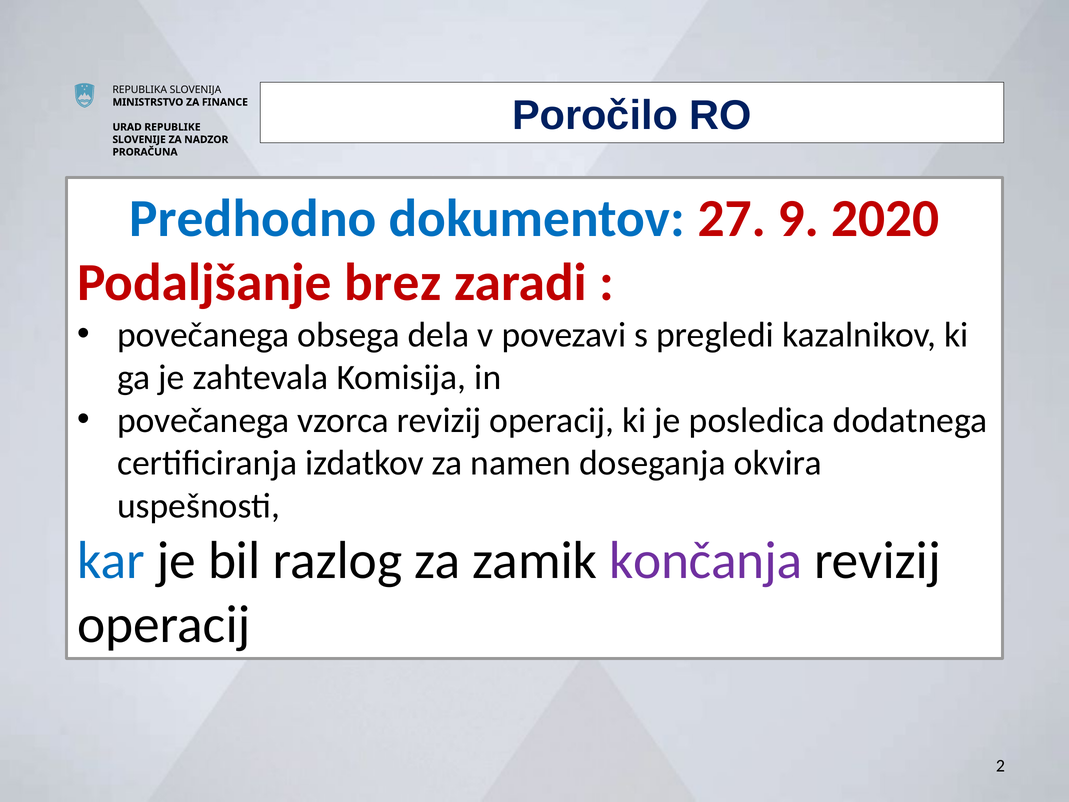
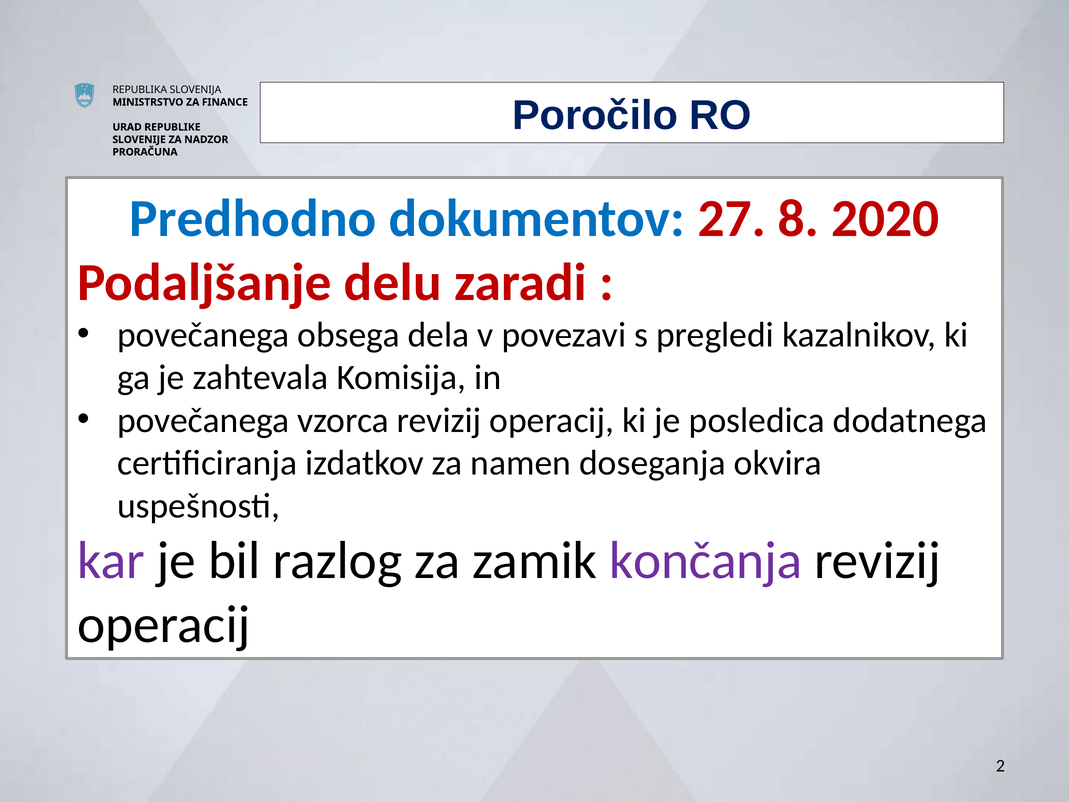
9: 9 -> 8 (799, 218)
brez: brez -> delu (393, 282)
kar colour: blue -> purple (111, 560)
